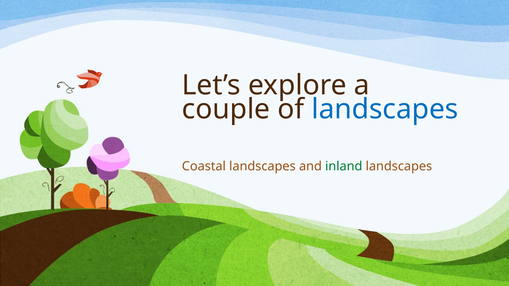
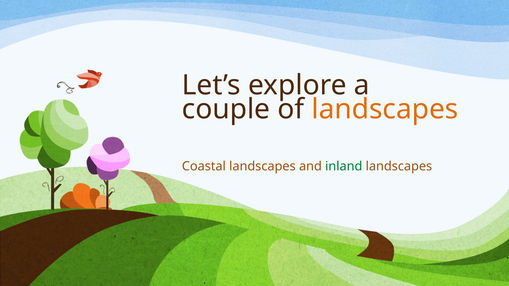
landscapes colour: blue -> orange (385, 110)
